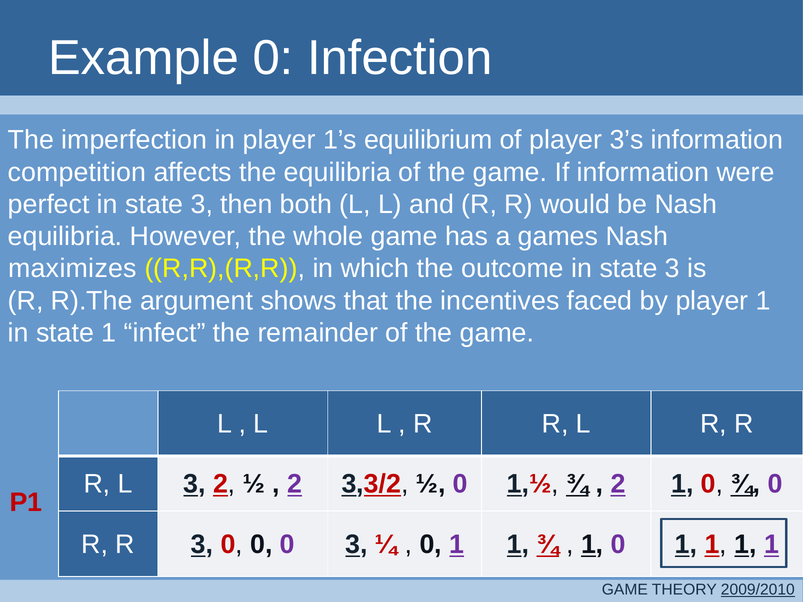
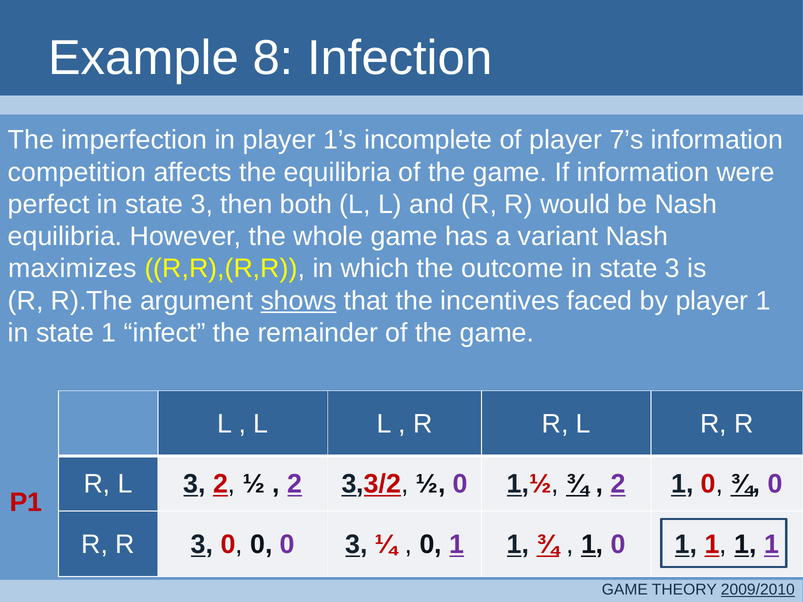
Example 0: 0 -> 8 (273, 58)
equilibrium: equilibrium -> incomplete (428, 140)
3’s: 3’s -> 7’s (627, 140)
games: games -> variant (558, 237)
shows underline: none -> present (298, 301)
